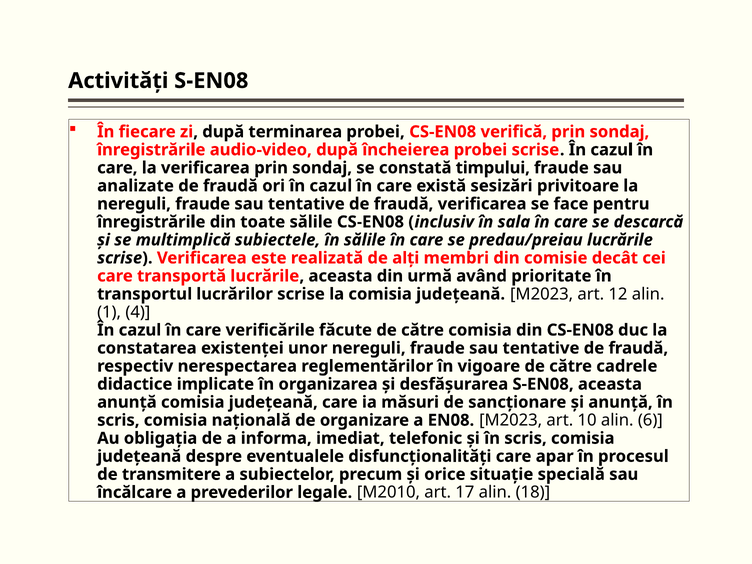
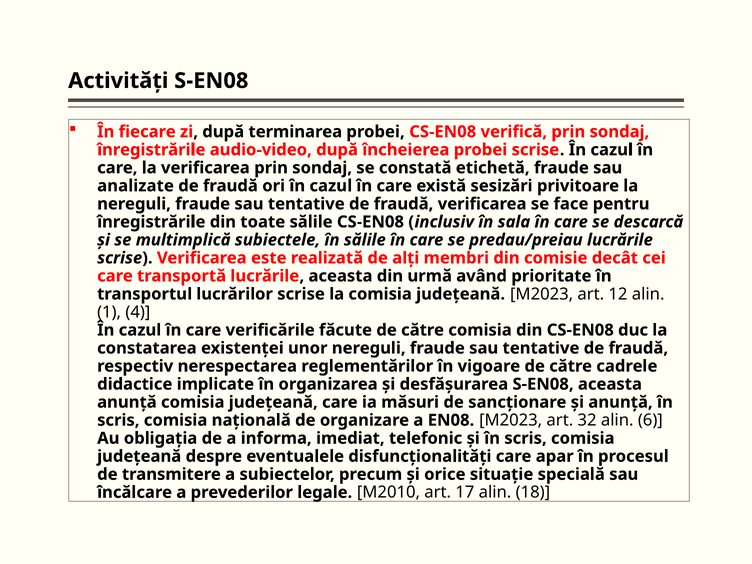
timpului: timpului -> etichetă (493, 168)
10: 10 -> 32 (587, 420)
